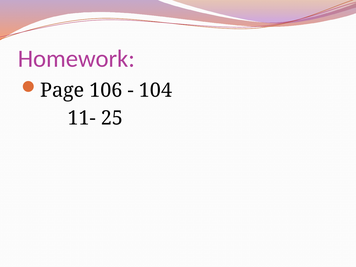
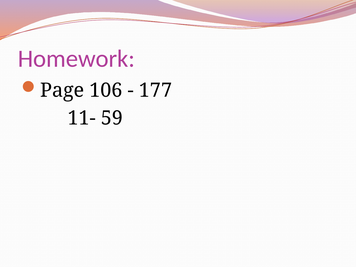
104: 104 -> 177 (155, 90)
25: 25 -> 59 (112, 118)
